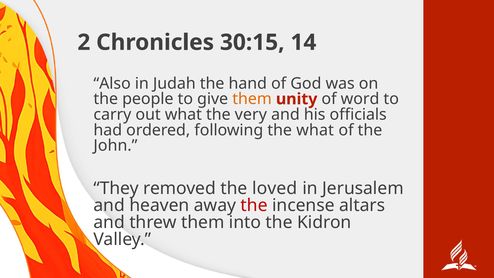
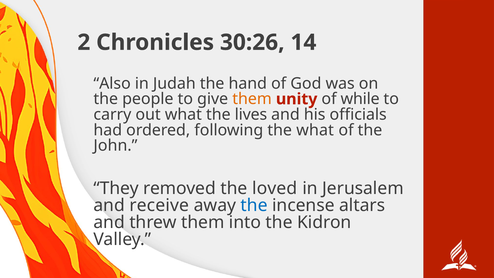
30:15: 30:15 -> 30:26 (252, 42)
word: word -> while (360, 99)
very: very -> lives (251, 115)
heaven: heaven -> receive (159, 205)
the colour: red -> blue (254, 205)
